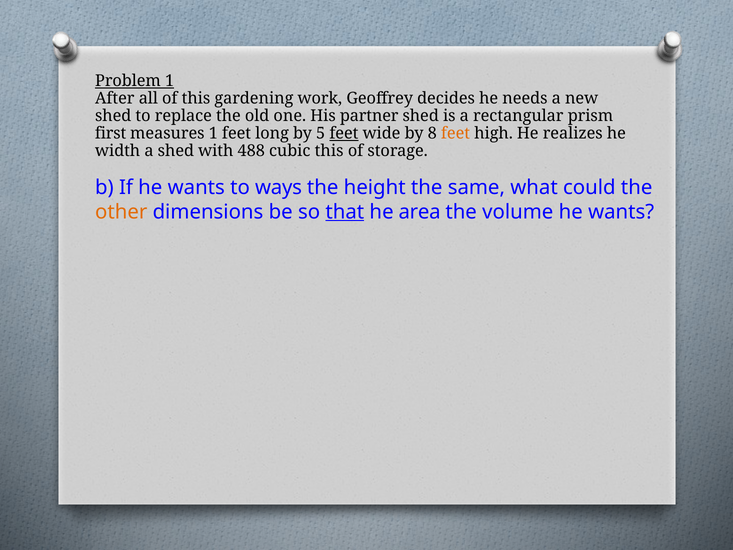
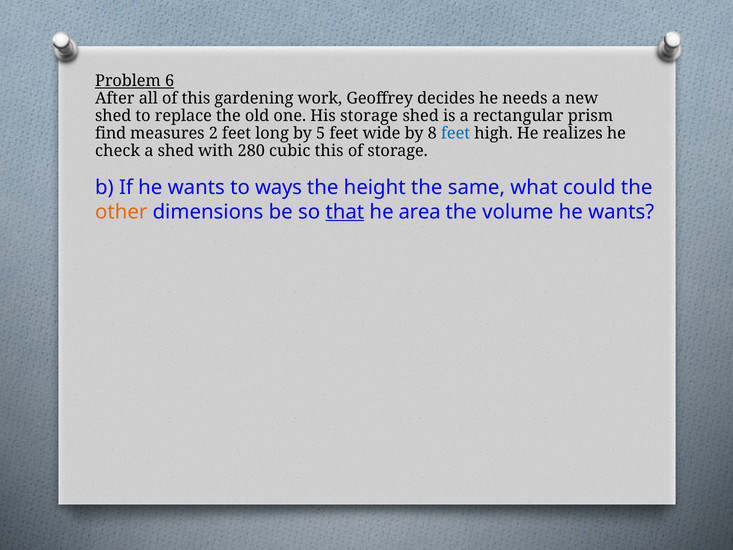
Problem 1: 1 -> 6 (170, 81)
His partner: partner -> storage (369, 116)
first: first -> find (111, 133)
measures 1: 1 -> 2 (213, 133)
feet underline: present -> none (344, 133)
feet colour: orange -> blue (456, 133)
width: width -> check (118, 151)
488: 488 -> 280 (251, 151)
